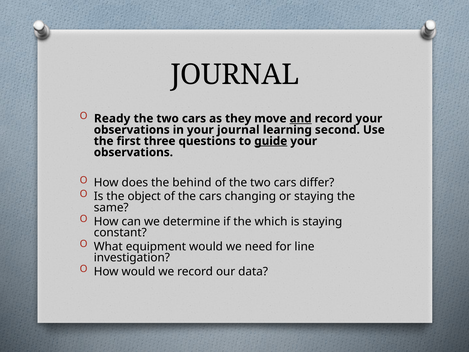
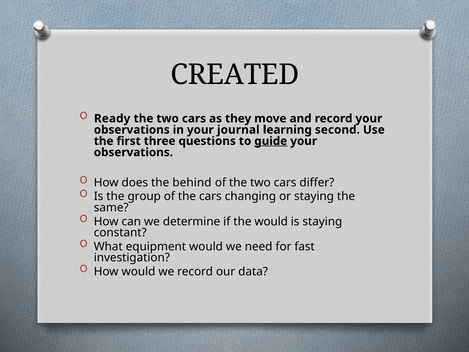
JOURNAL: JOURNAL -> CREATED (235, 75)
and underline: present -> none (301, 118)
object: object -> group (144, 196)
the which: which -> would (271, 221)
line: line -> fast (305, 246)
